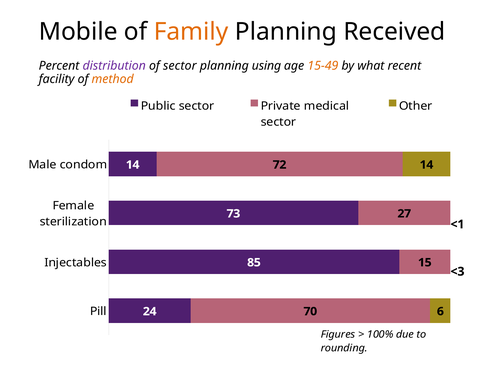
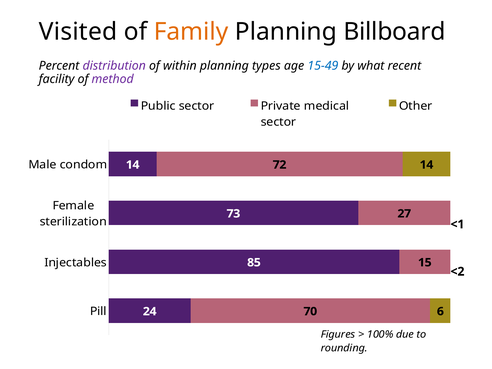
Mobile: Mobile -> Visited (78, 32)
Received: Received -> Billboard (394, 32)
of sector: sector -> within (180, 66)
using: using -> types (266, 66)
15-49 colour: orange -> blue (323, 66)
method colour: orange -> purple (113, 79)
<3: <3 -> <2 (457, 272)
